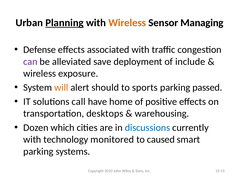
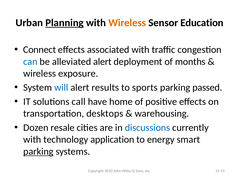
Managing: Managing -> Education (202, 23)
Defense: Defense -> Connect (40, 50)
can colour: purple -> blue (30, 62)
alleviated save: save -> alert (102, 62)
include: include -> months (190, 62)
will colour: orange -> blue (61, 88)
should: should -> results (105, 88)
which: which -> resale (63, 128)
monitored: monitored -> application (112, 140)
caused: caused -> energy (161, 140)
parking underline: none -> present (38, 152)
